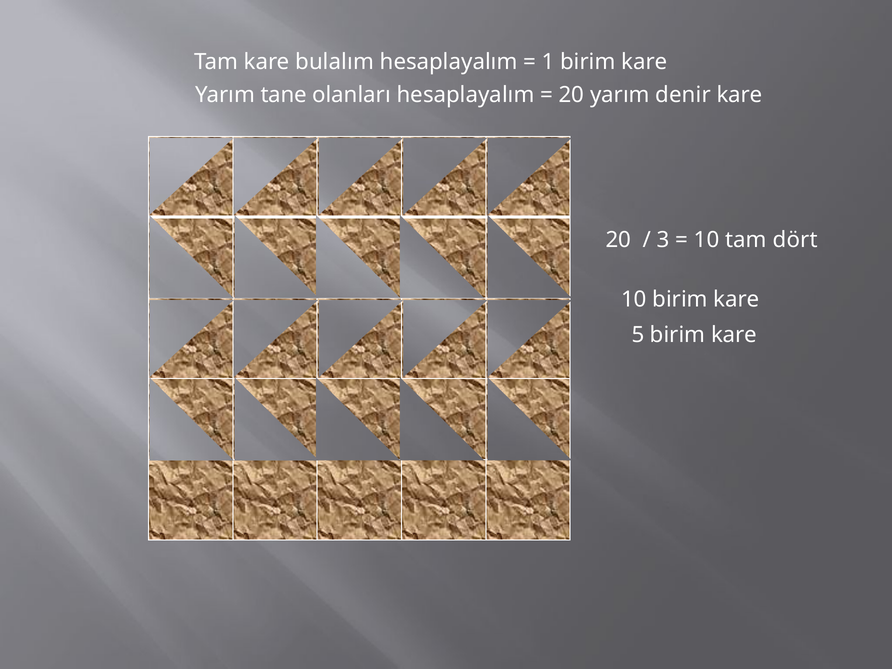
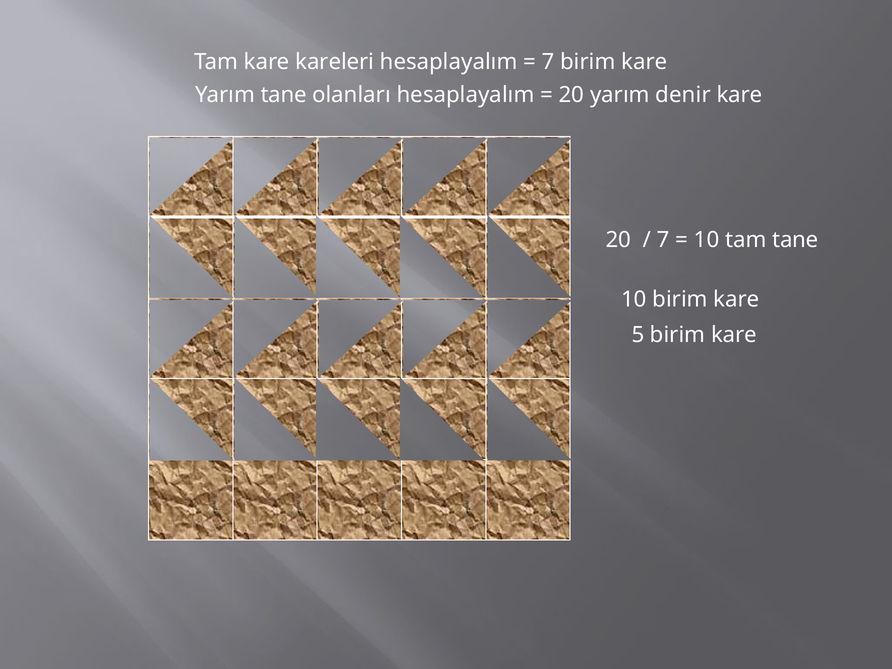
bulalım: bulalım -> kareleri (335, 62)
1: 1 -> 7 (548, 62)
3: 3 -> 7 (663, 240)
tam dört: dört -> tane (795, 240)
